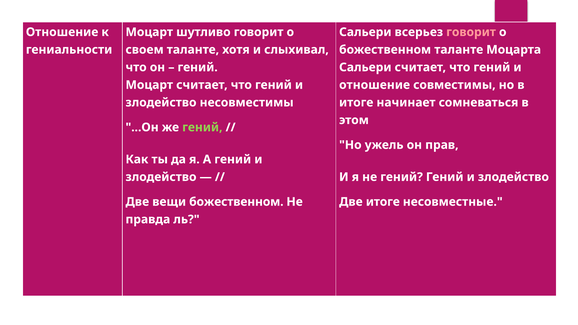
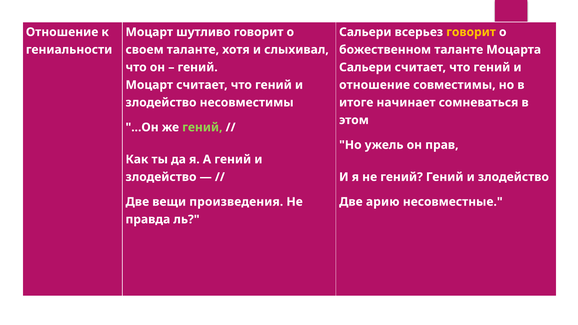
говорит colour: pink -> yellow (471, 32)
вещи божественном: божественном -> произведения (236, 202)
Две итоге: итоге -> арию (383, 202)
